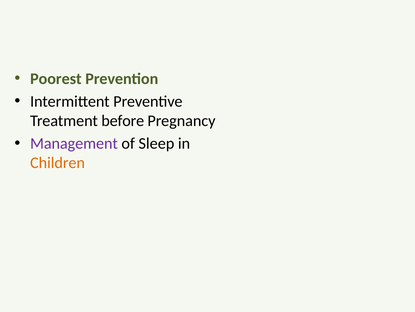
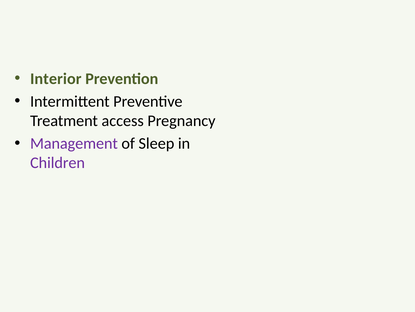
Poorest: Poorest -> Interior (56, 79)
before: before -> access (123, 121)
Children colour: orange -> purple (57, 163)
